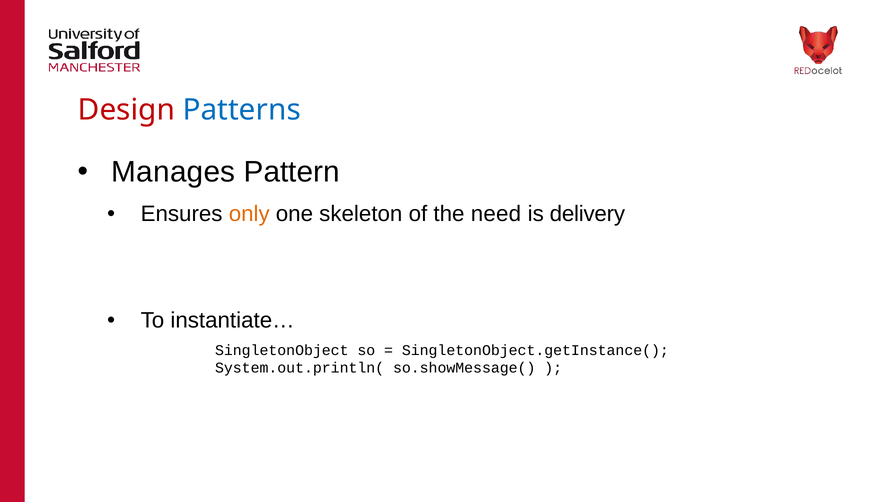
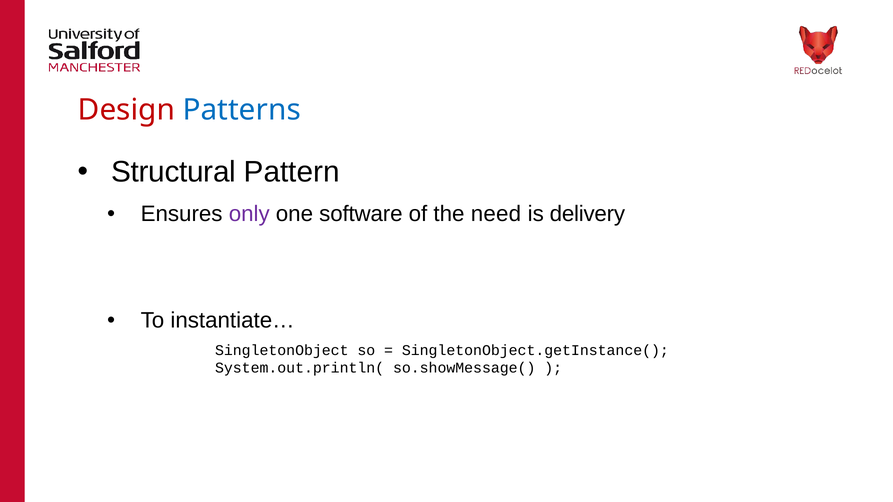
Manages: Manages -> Structural (174, 172)
only colour: orange -> purple (249, 214)
skeleton: skeleton -> software (361, 214)
